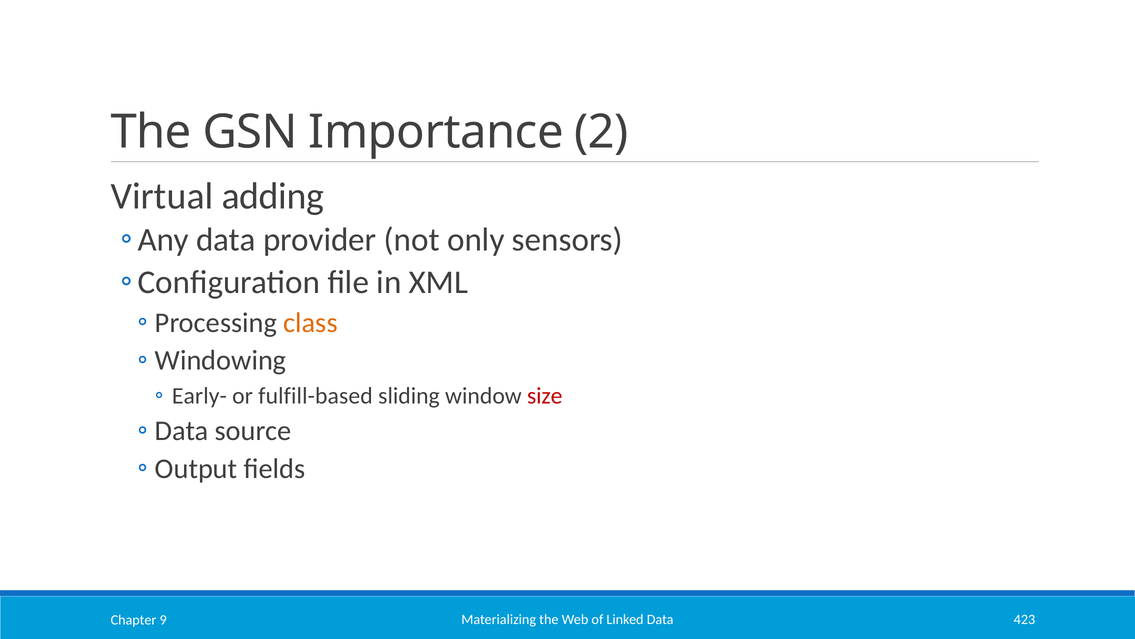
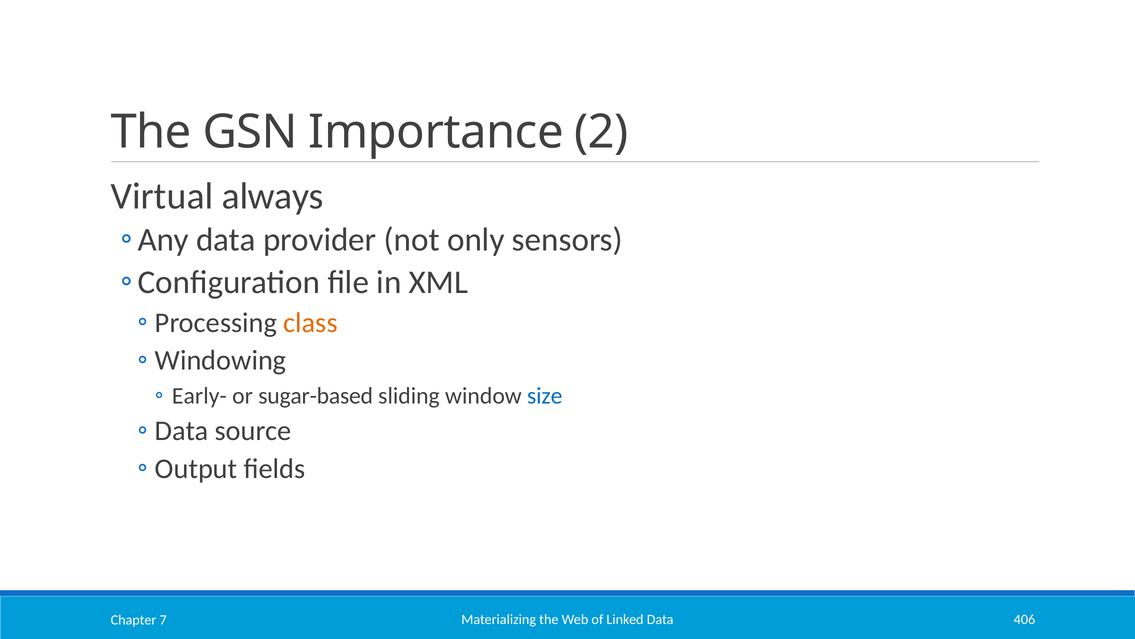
adding: adding -> always (273, 196)
fulfill-based: fulfill-based -> sugar-based (316, 395)
size colour: red -> blue (545, 395)
423: 423 -> 406 (1024, 619)
9: 9 -> 7 (163, 619)
